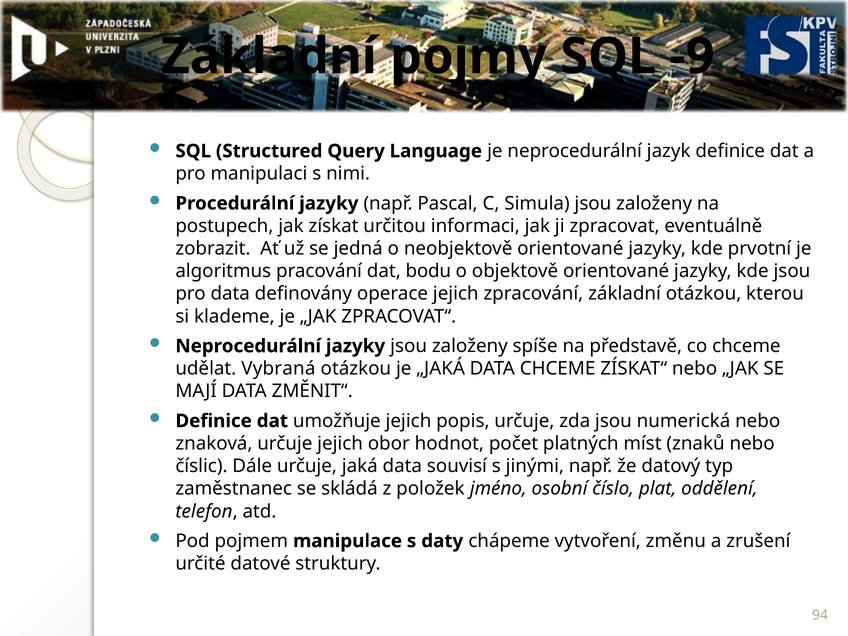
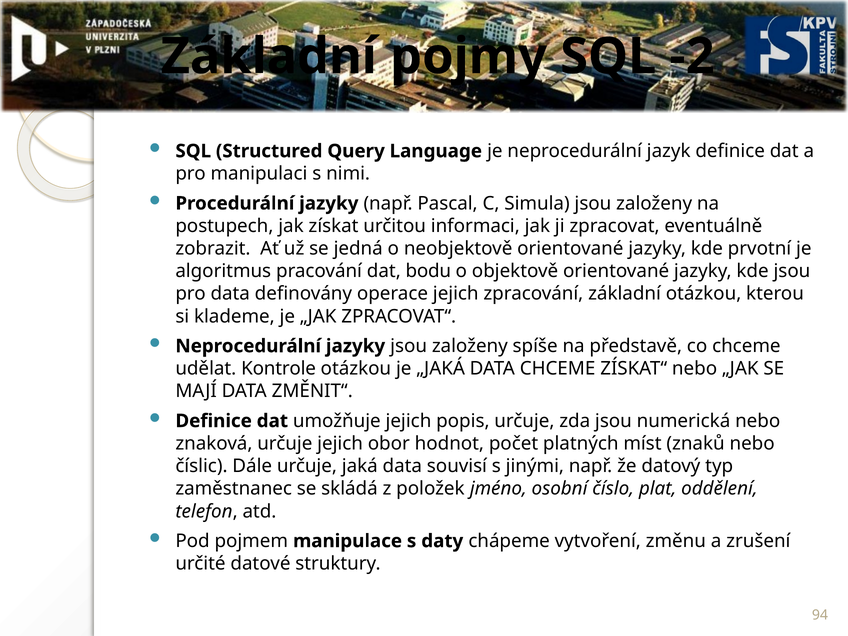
-9: -9 -> -2 (692, 57)
Vybraná: Vybraná -> Kontrole (279, 369)
